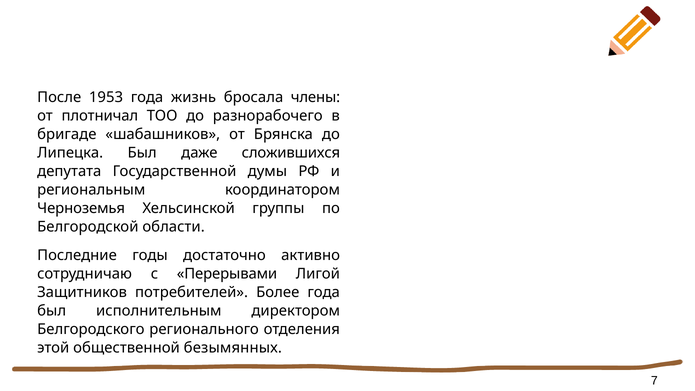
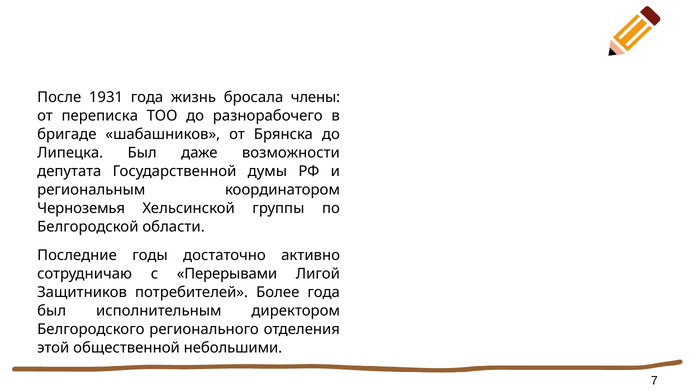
1953: 1953 -> 1931 (106, 97)
плотничал: плотничал -> переписка (100, 116)
сложившихся: сложившихся -> возможности (291, 153)
безымянных: безымянных -> небольшими (233, 348)
